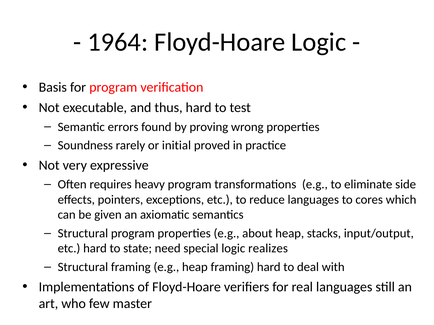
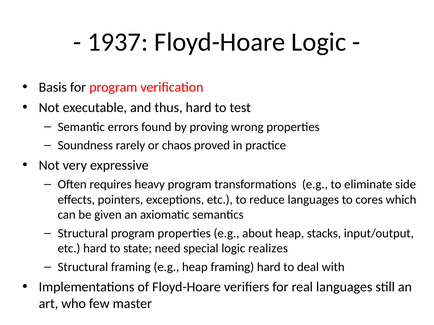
1964: 1964 -> 1937 (118, 42)
initial: initial -> chaos (177, 146)
